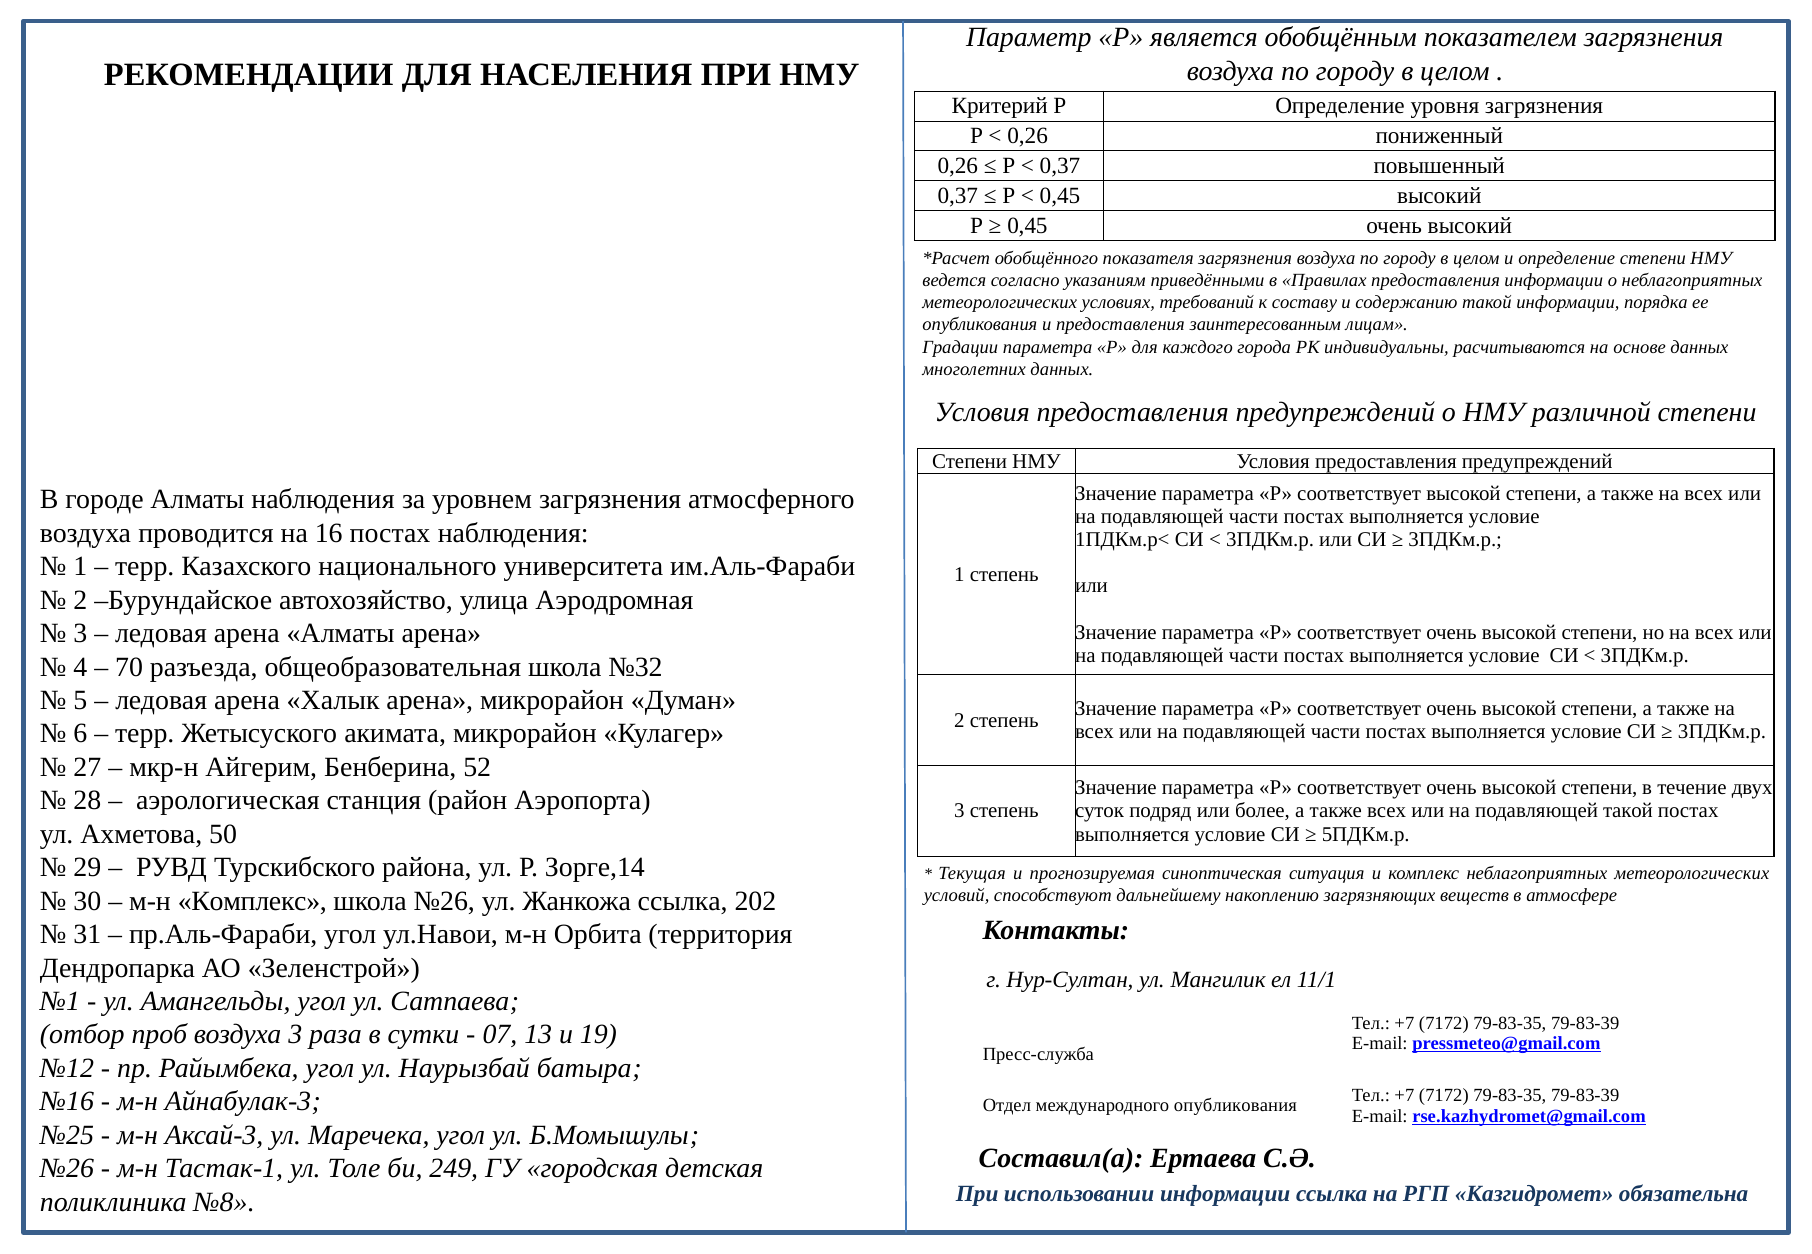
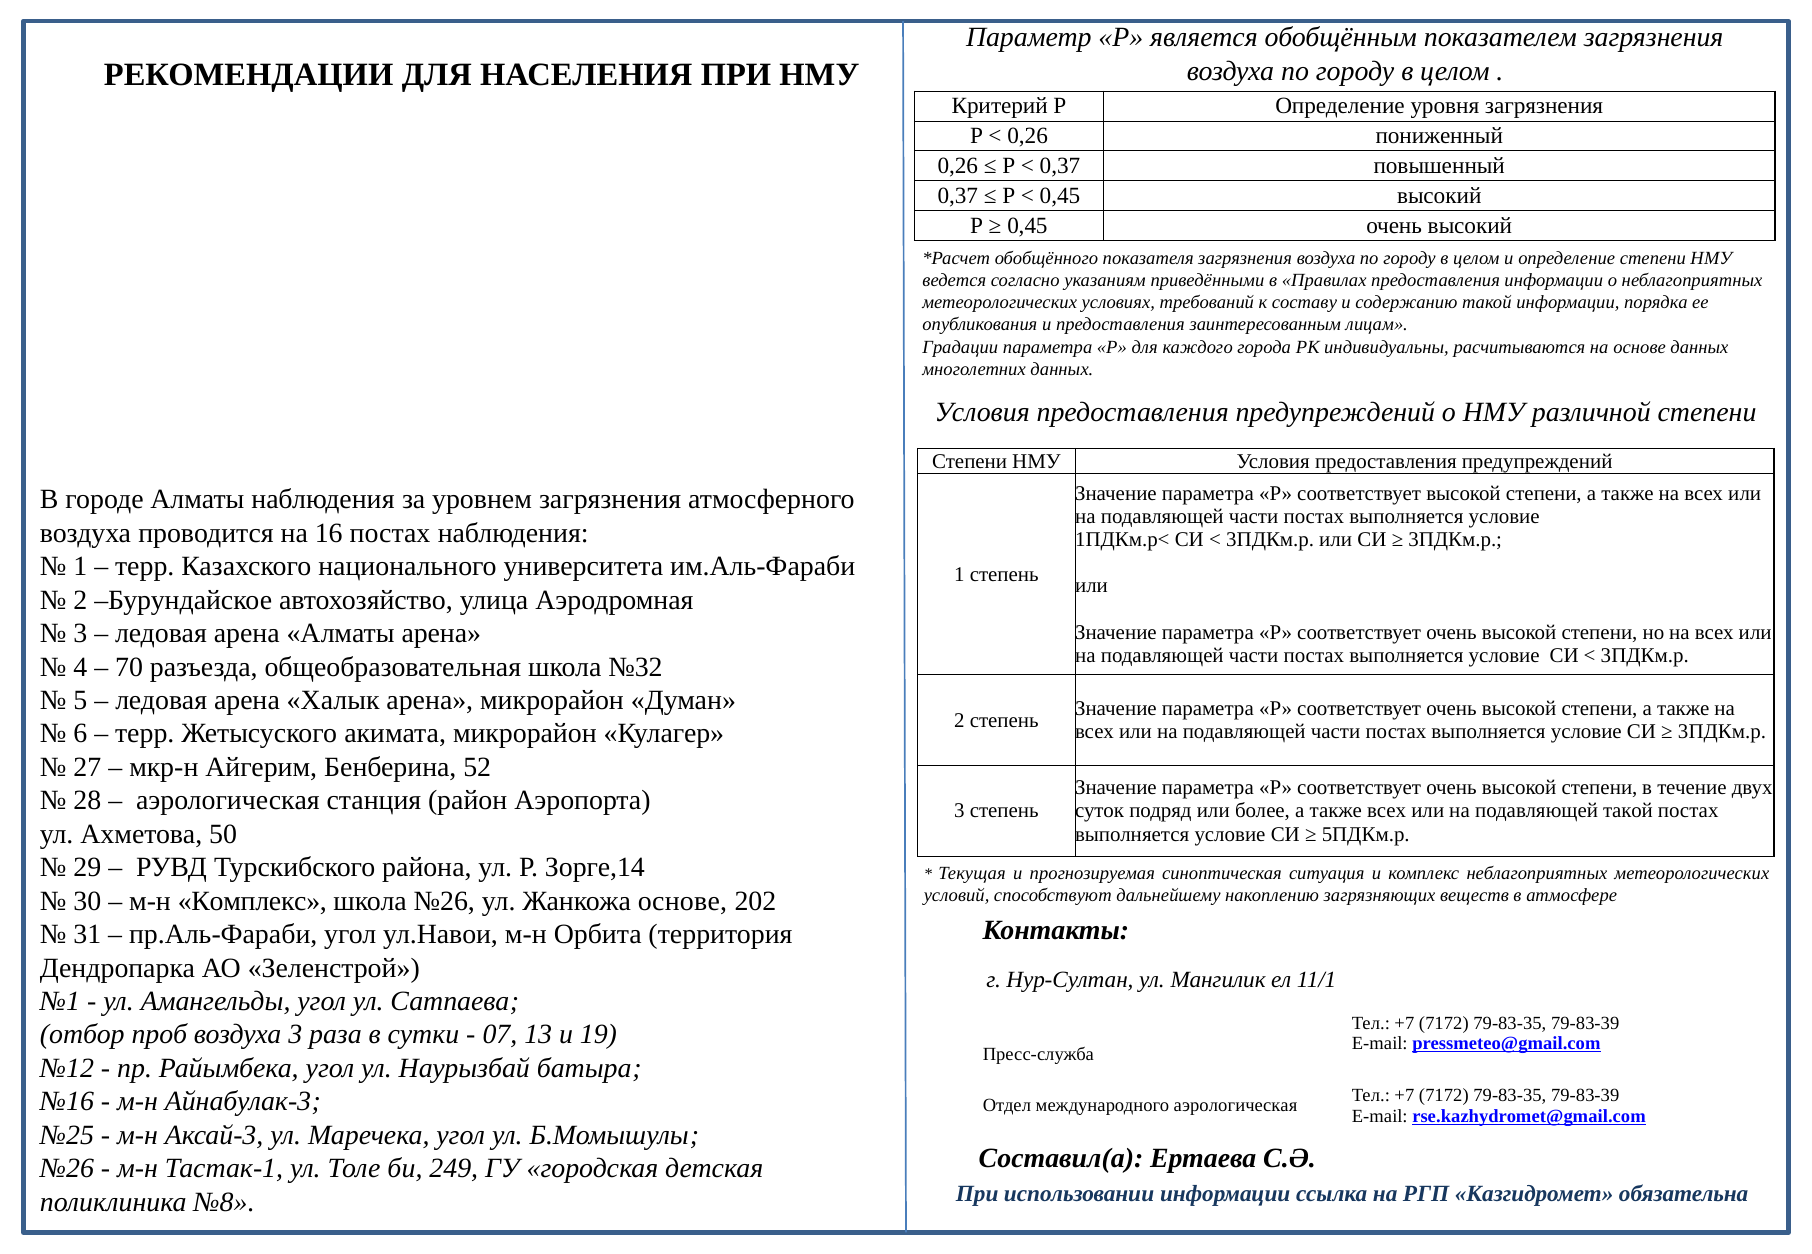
Жанкожа ссылка: ссылка -> основе (683, 901)
международного опубликования: опубликования -> аэрологическая (1235, 1106)
